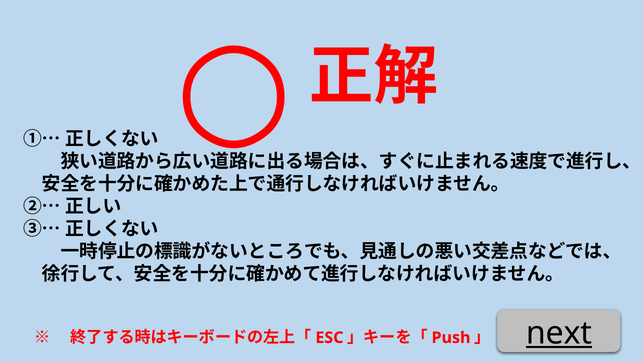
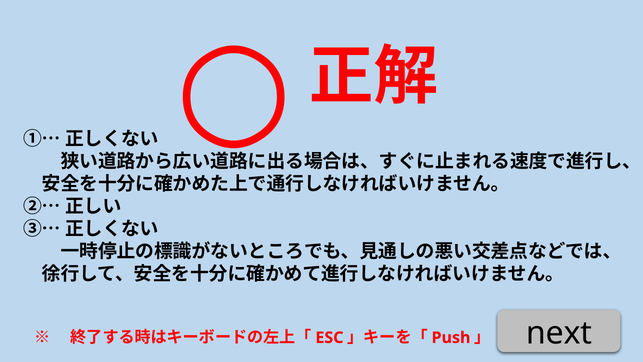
next underline: present -> none (559, 333)
